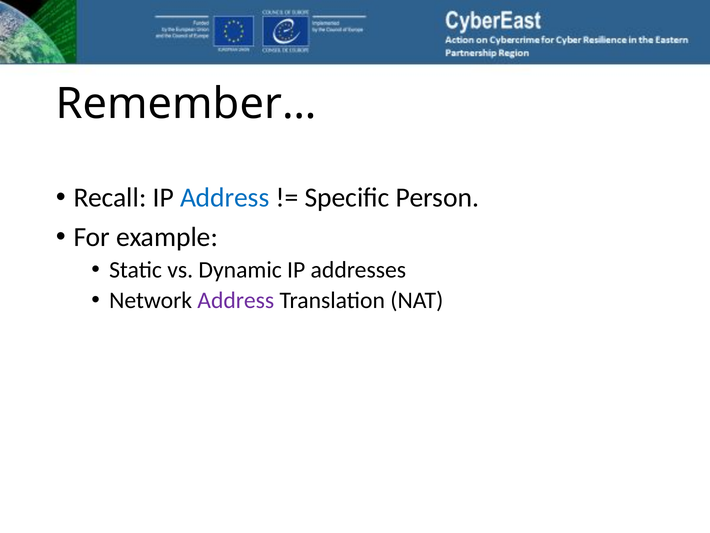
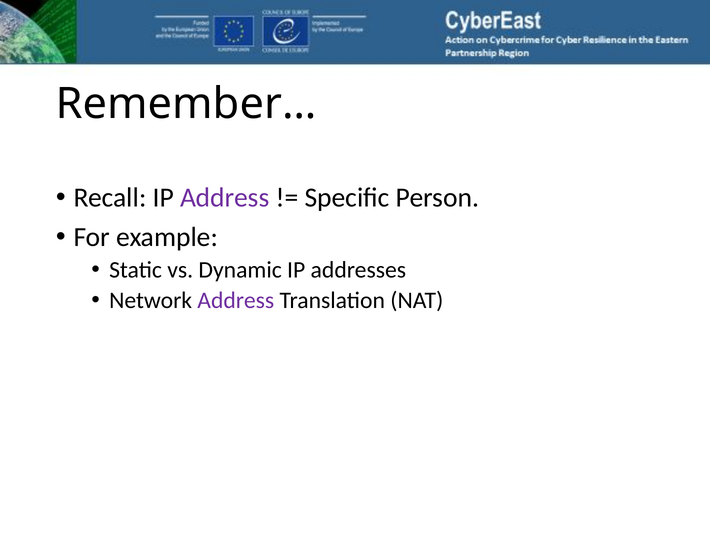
Address colour: blue -> purple (225, 197)
